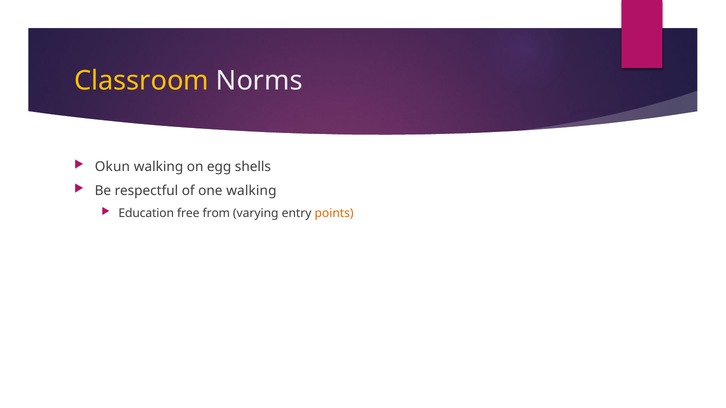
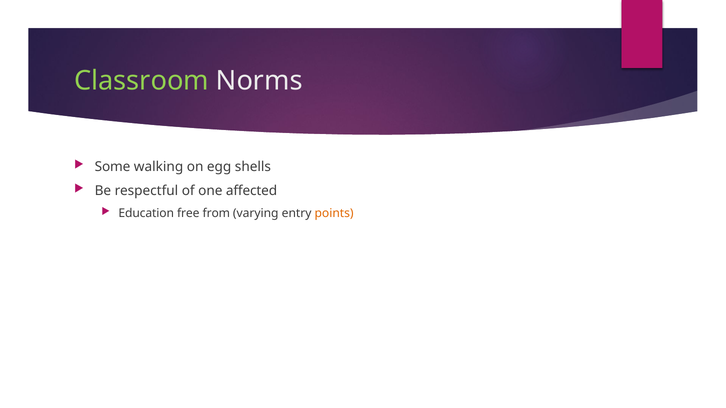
Classroom colour: yellow -> light green (142, 81)
Okun: Okun -> Some (113, 167)
one walking: walking -> affected (252, 191)
